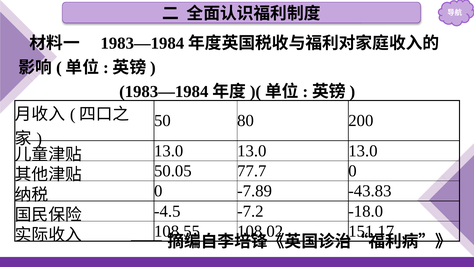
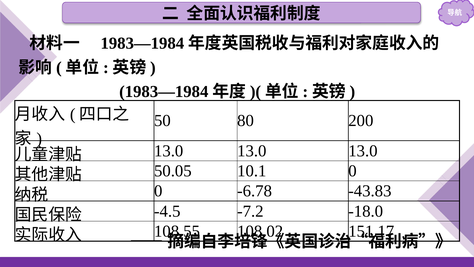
77.7: 77.7 -> 10.1 (252, 171)
-7.89: -7.89 -> -6.78 (255, 191)
